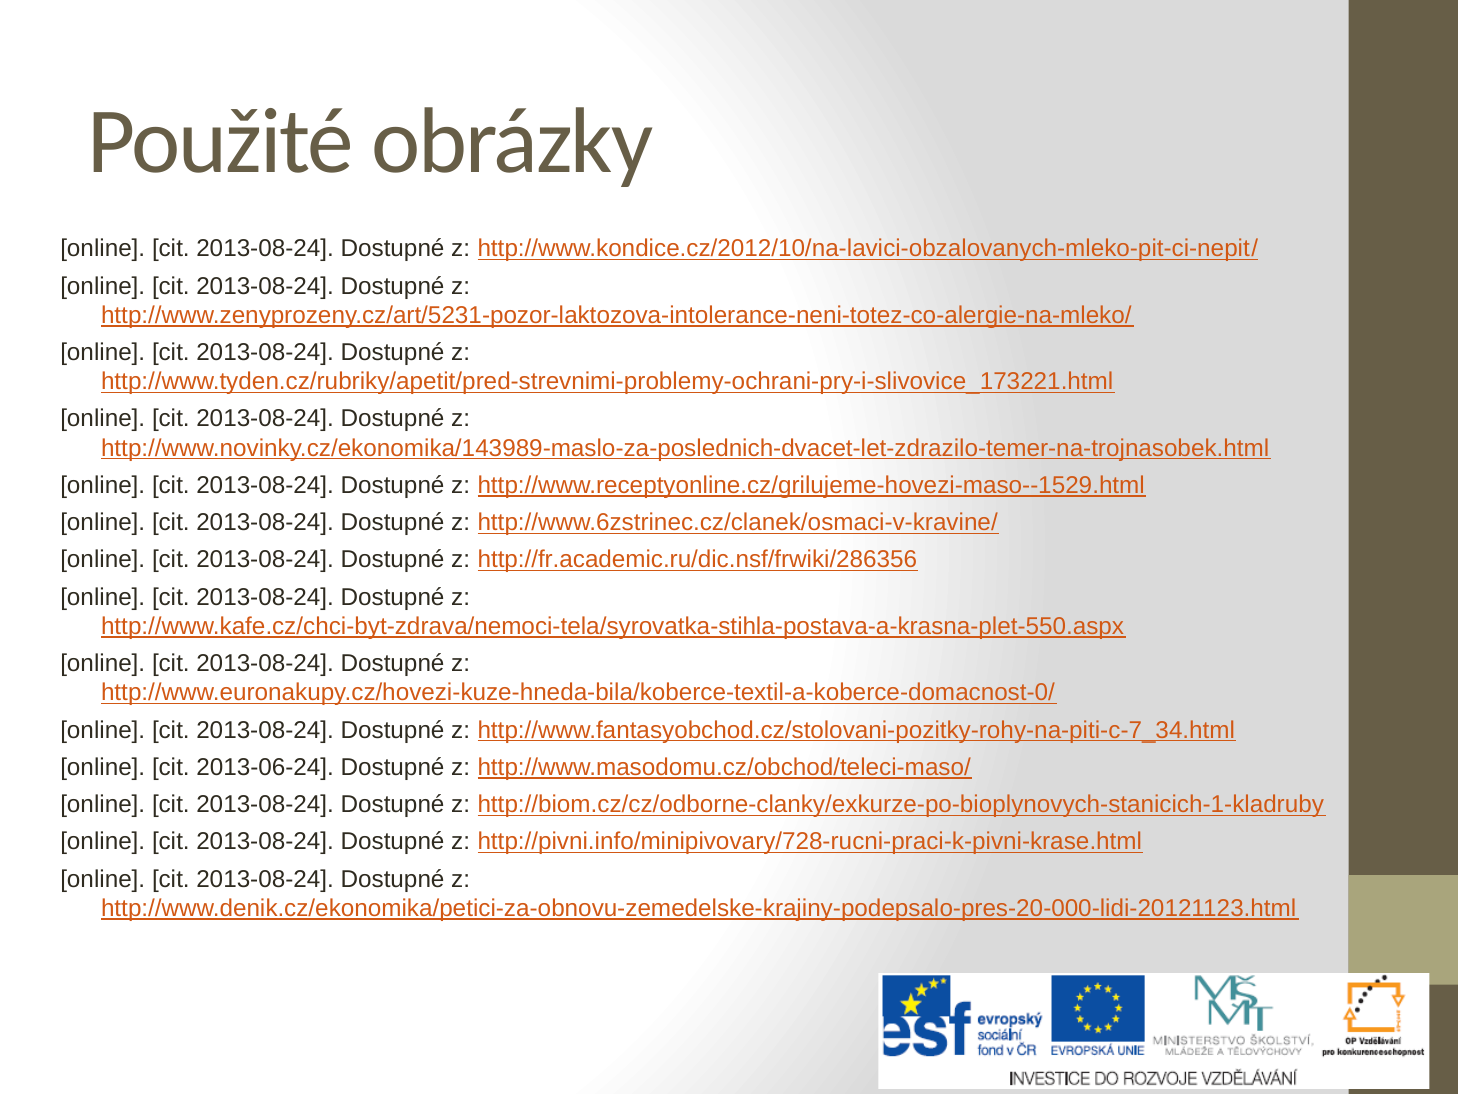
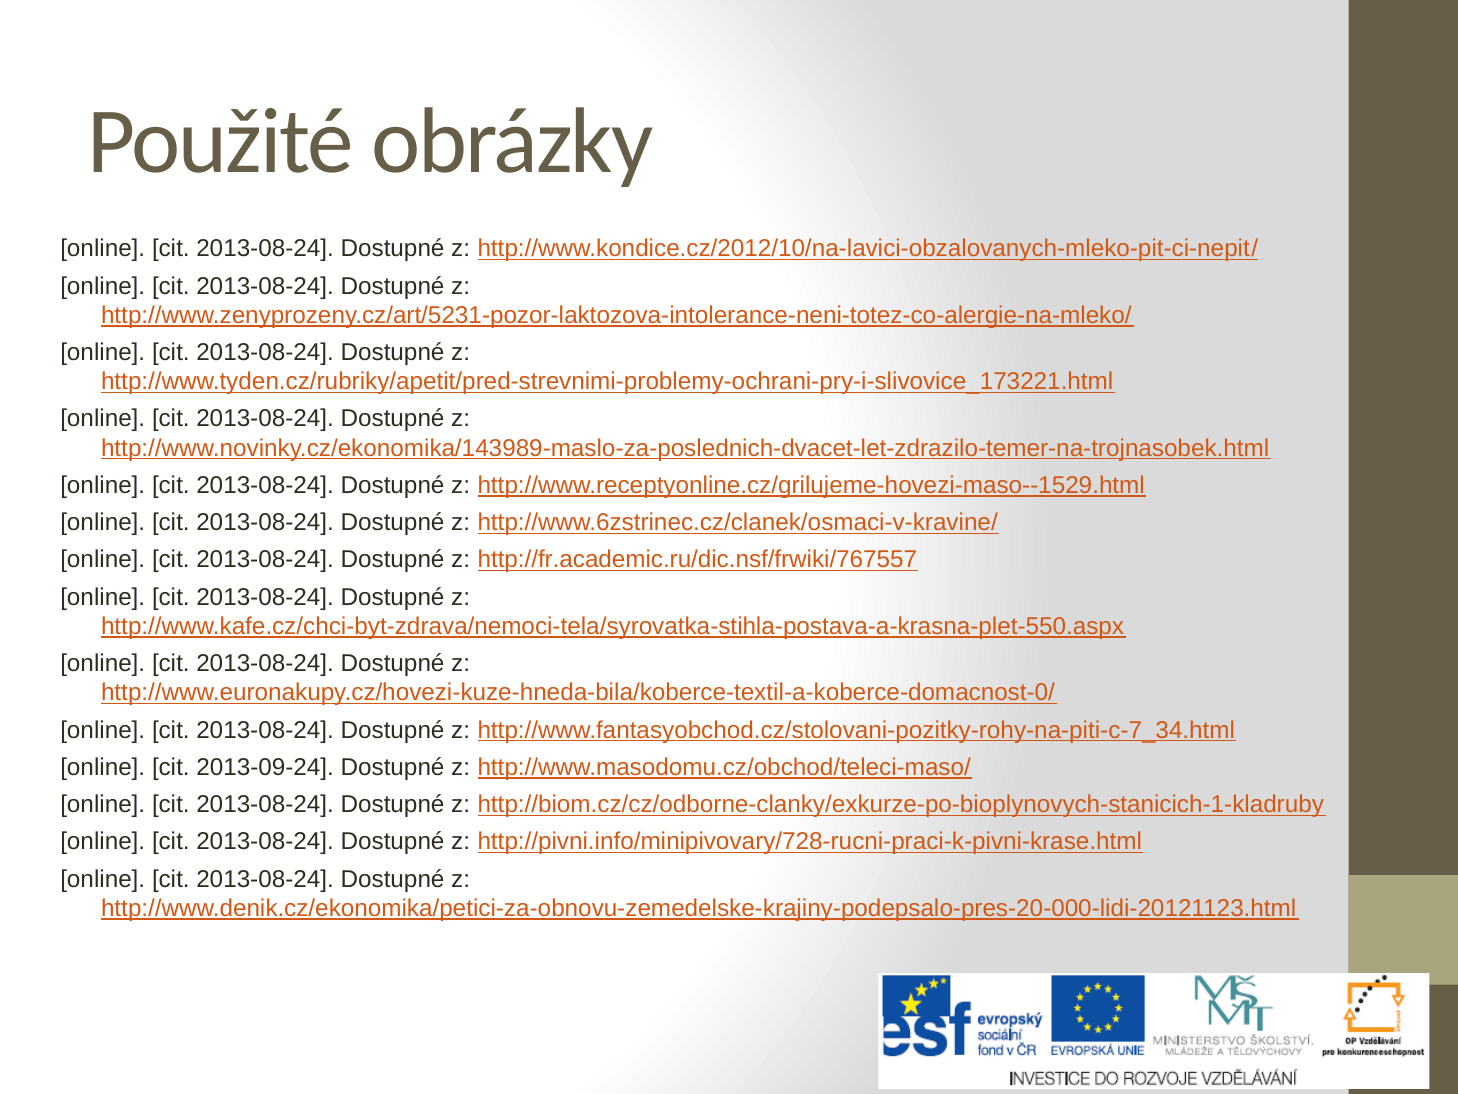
http://fr.academic.ru/dic.nsf/frwiki/286356: http://fr.academic.ru/dic.nsf/frwiki/286356 -> http://fr.academic.ru/dic.nsf/frwiki/767557 (697, 560)
2013-06-24: 2013-06-24 -> 2013-09-24 (265, 767)
